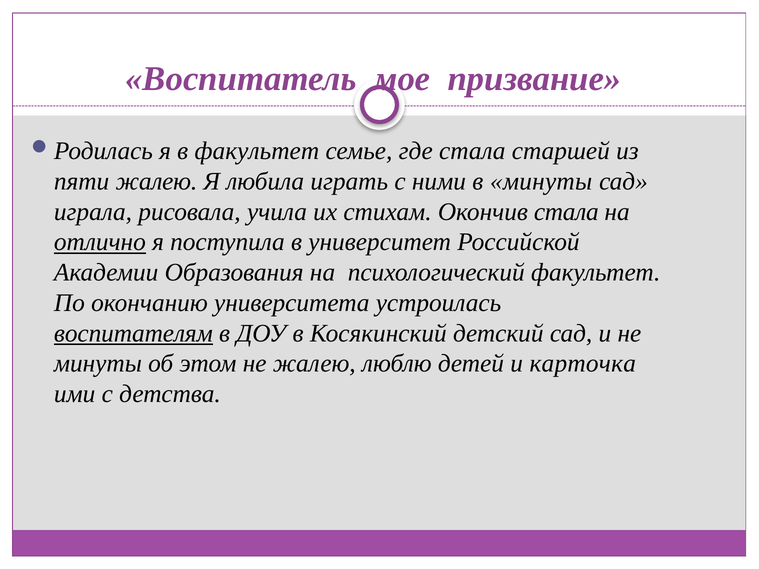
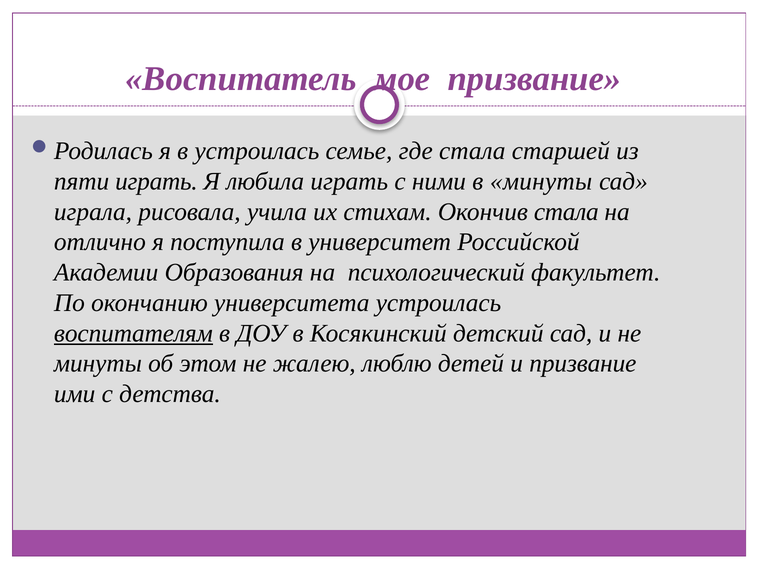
в факультет: факультет -> устроилась (257, 151)
пяти жалею: жалею -> играть (156, 182)
отлично underline: present -> none (100, 242)
и карточка: карточка -> призвание (583, 364)
